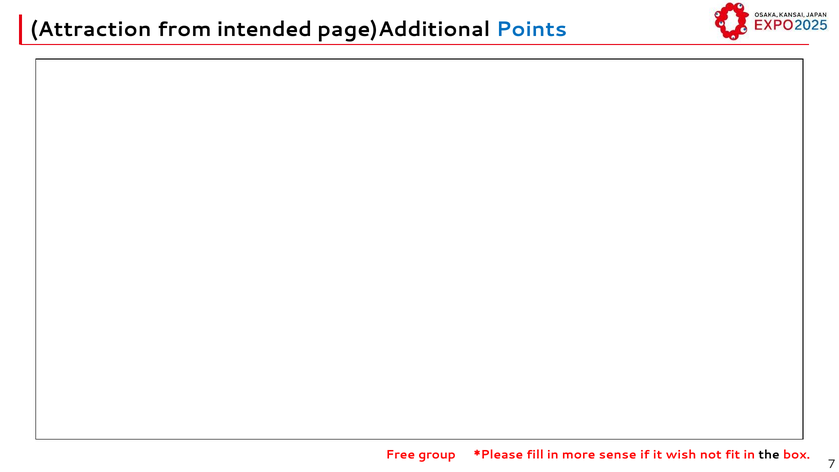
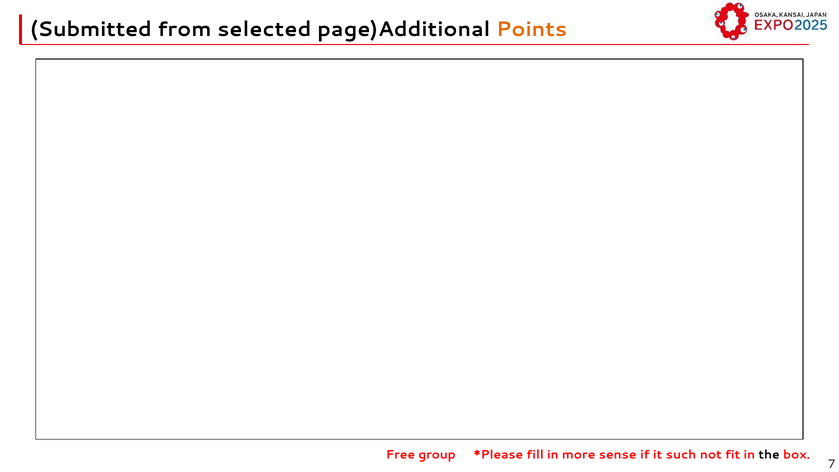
Attraction: Attraction -> Submitted (91, 29)
intended: intended -> selected (264, 29)
Points colour: blue -> orange (532, 29)
wish: wish -> such (681, 455)
